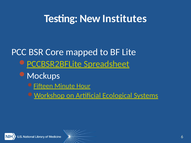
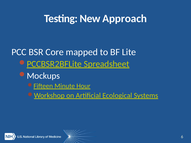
Institutes: Institutes -> Approach (125, 19)
